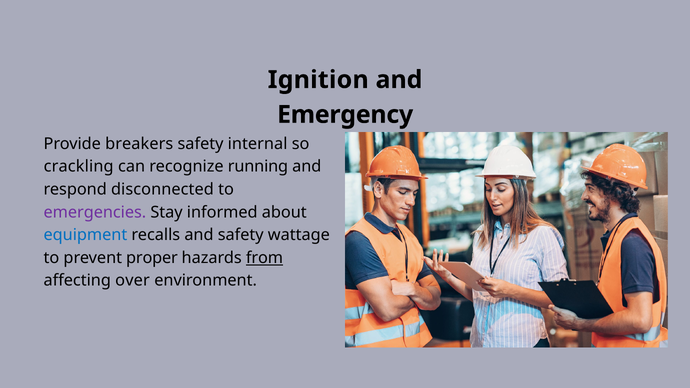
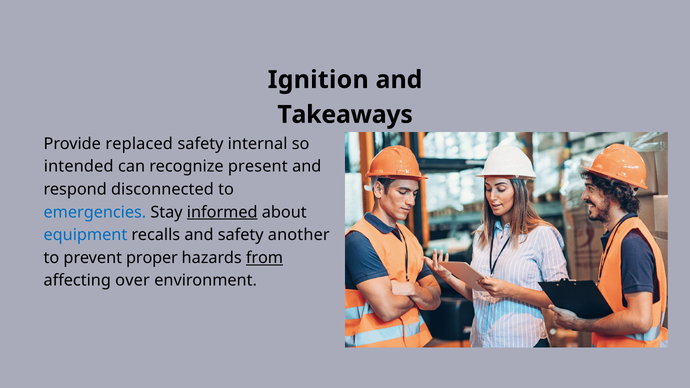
Emergency: Emergency -> Takeaways (345, 115)
breakers: breakers -> replaced (139, 144)
crackling: crackling -> intended (79, 167)
running: running -> present (258, 167)
emergencies colour: purple -> blue (95, 212)
informed underline: none -> present (222, 212)
wattage: wattage -> another (299, 235)
